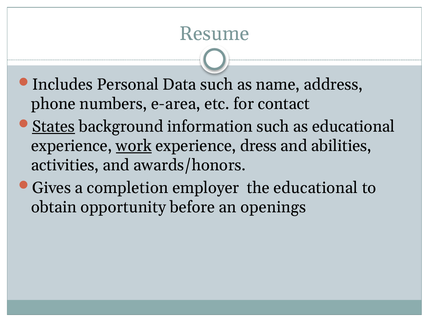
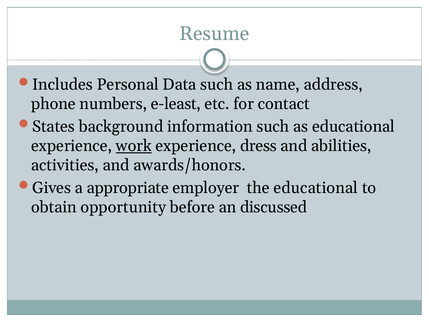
e-area: e-area -> e-least (176, 104)
States underline: present -> none (53, 126)
completion: completion -> appropriate (128, 188)
openings: openings -> discussed (274, 207)
